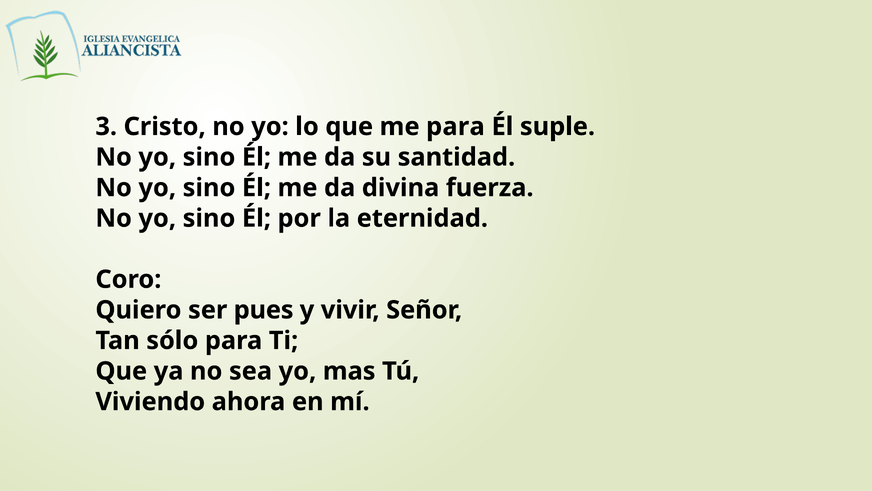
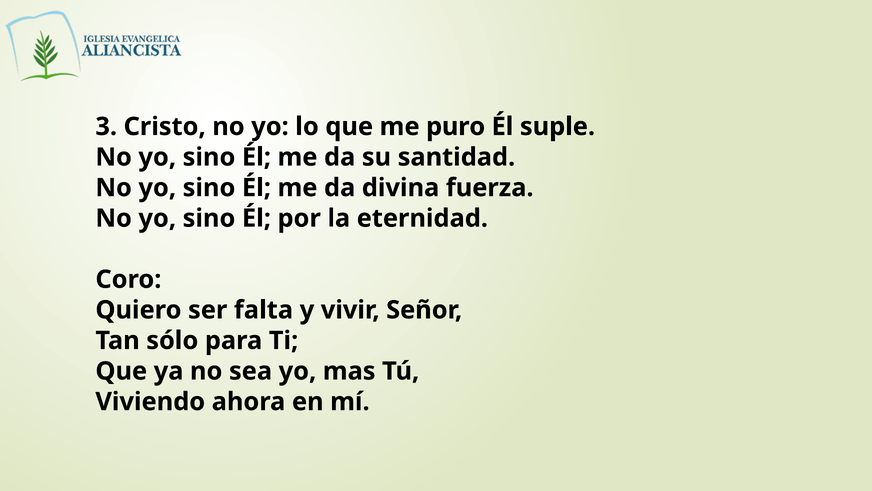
me para: para -> puro (456, 126)
pues: pues -> falta (263, 310)
